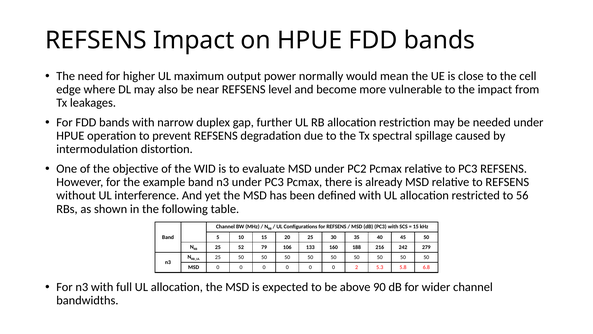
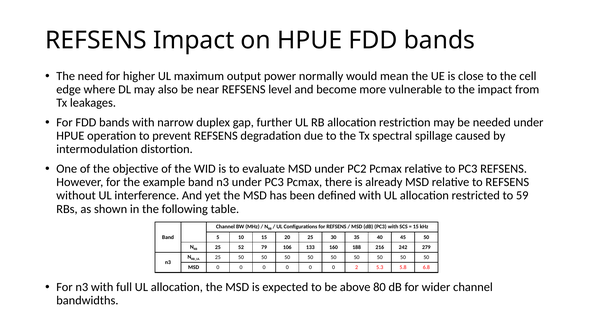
56: 56 -> 59 (522, 195)
90: 90 -> 80 (379, 287)
